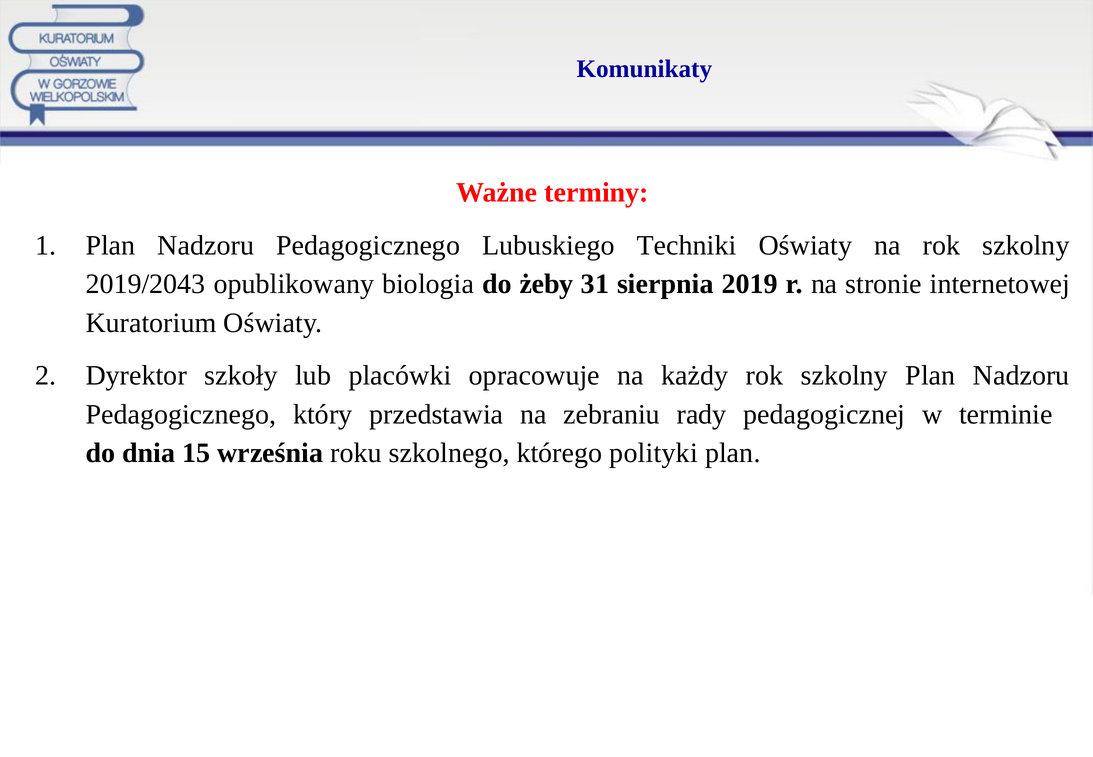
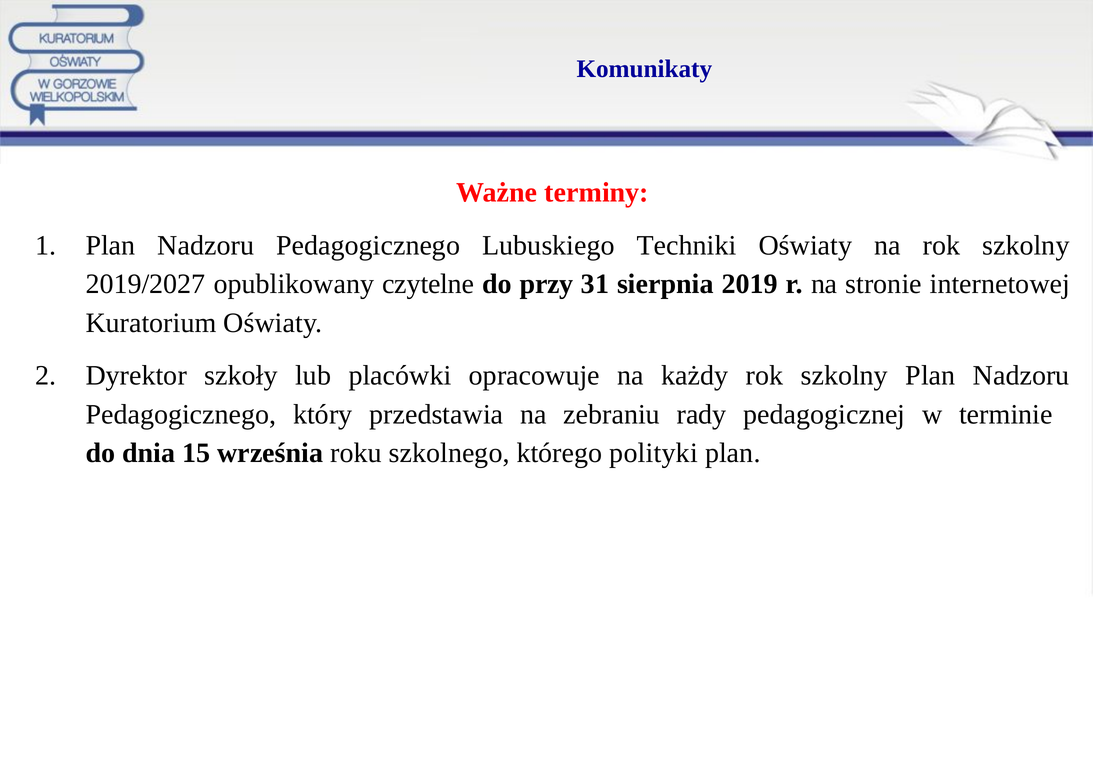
2019/2043: 2019/2043 -> 2019/2027 (146, 284)
biologia: biologia -> czytelne (428, 284)
żeby: żeby -> przy (547, 284)
